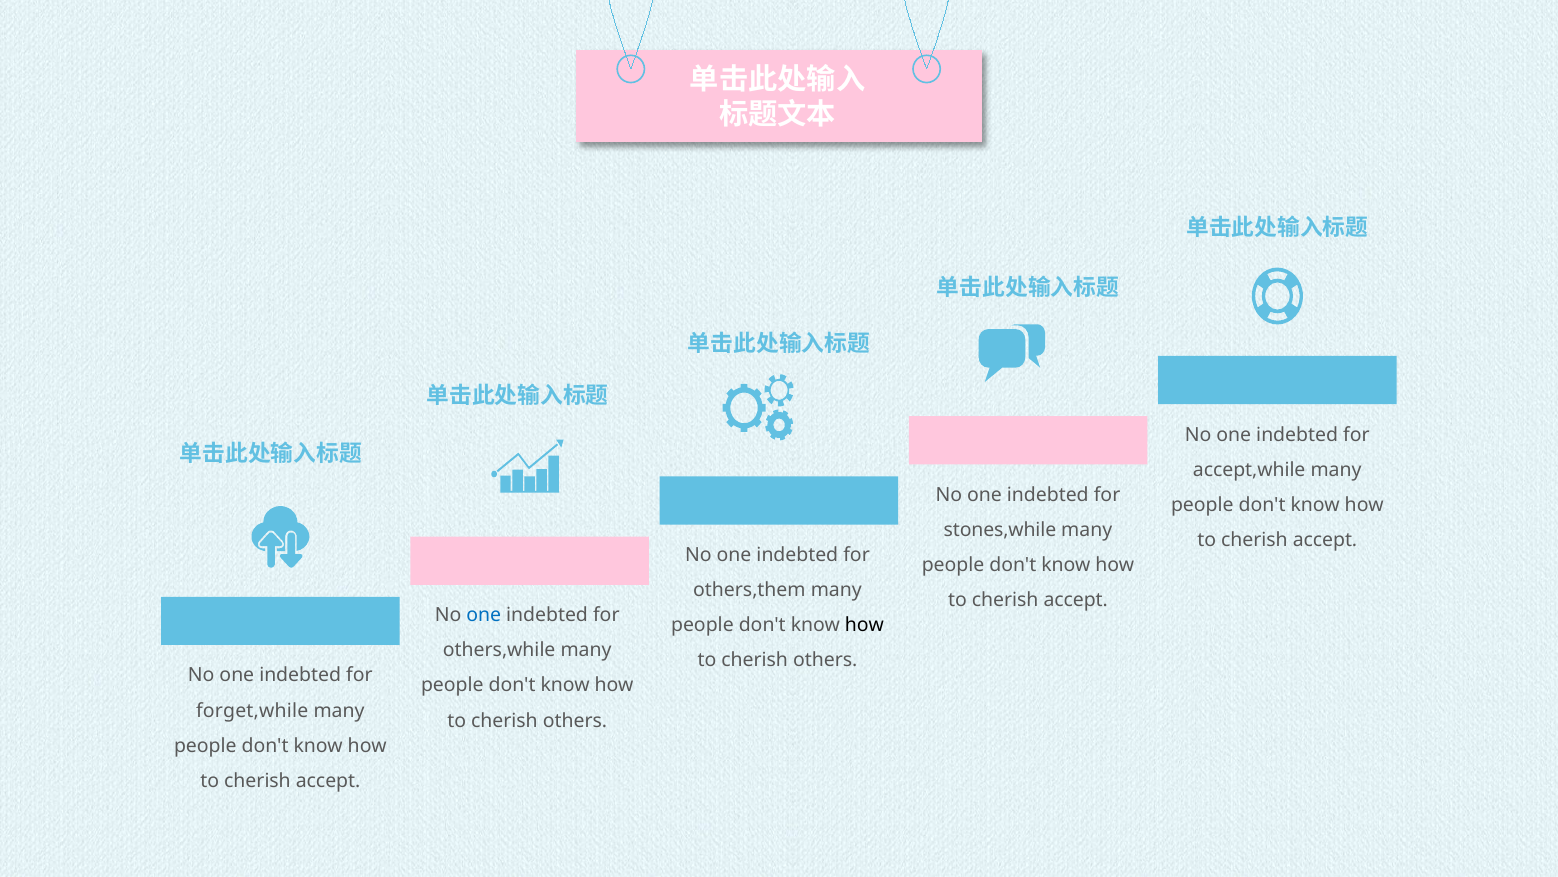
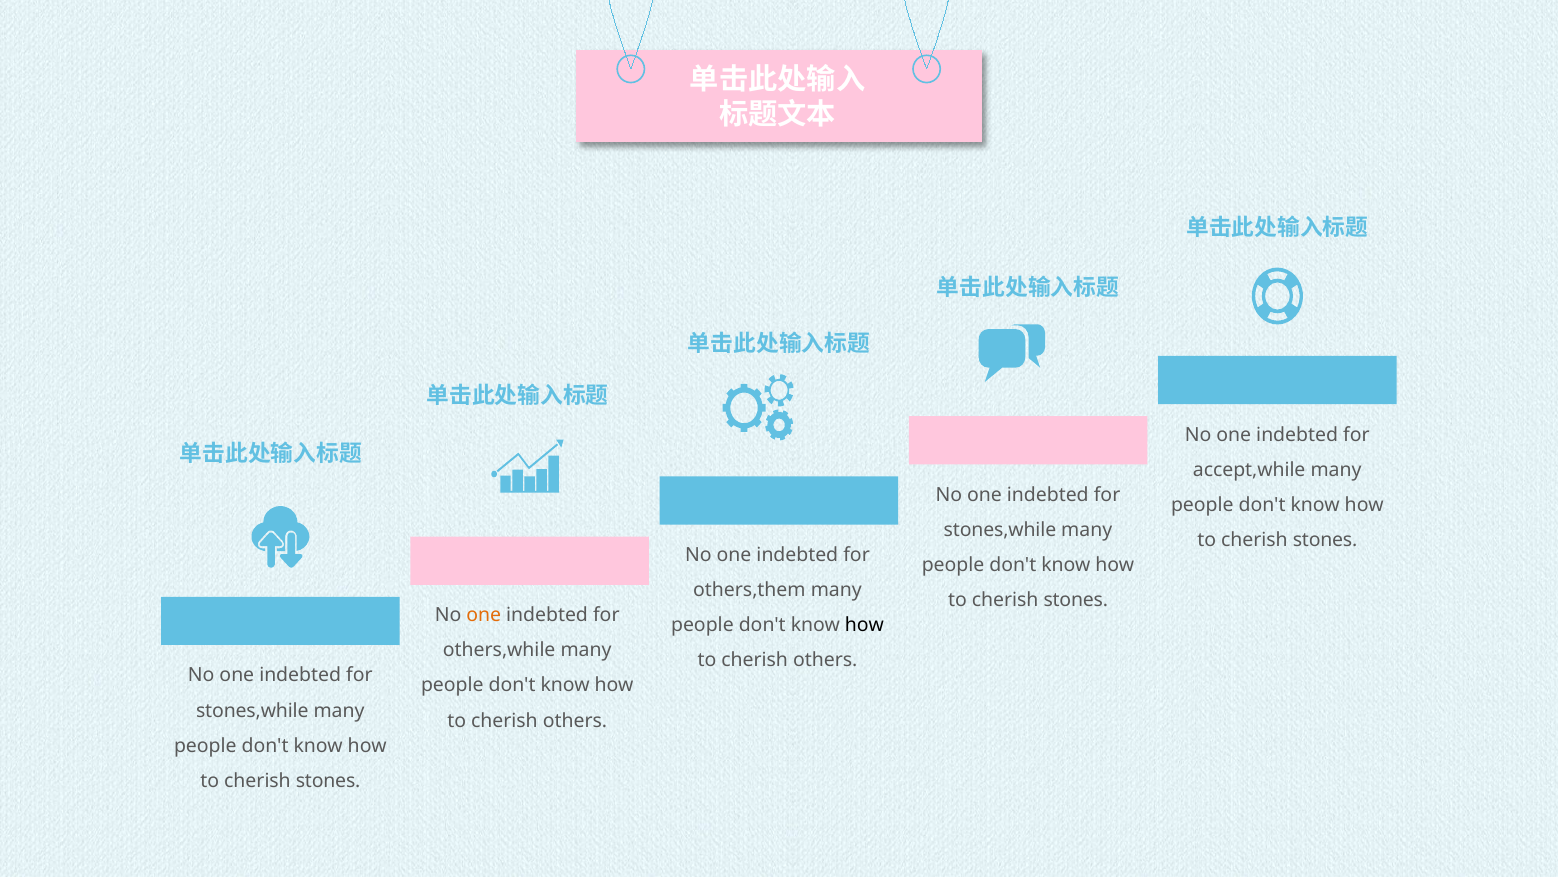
accept: accept -> stones (1325, 539)
accept: accept -> stones (1076, 600)
one colour: blue -> orange (484, 615)
forget,while: forget,while -> stones,while (252, 710)
accept: accept -> stones (328, 780)
